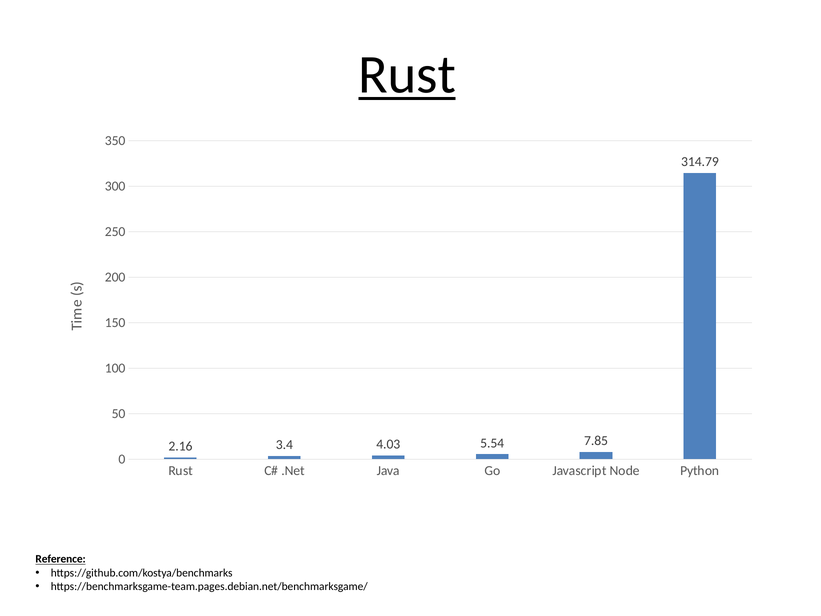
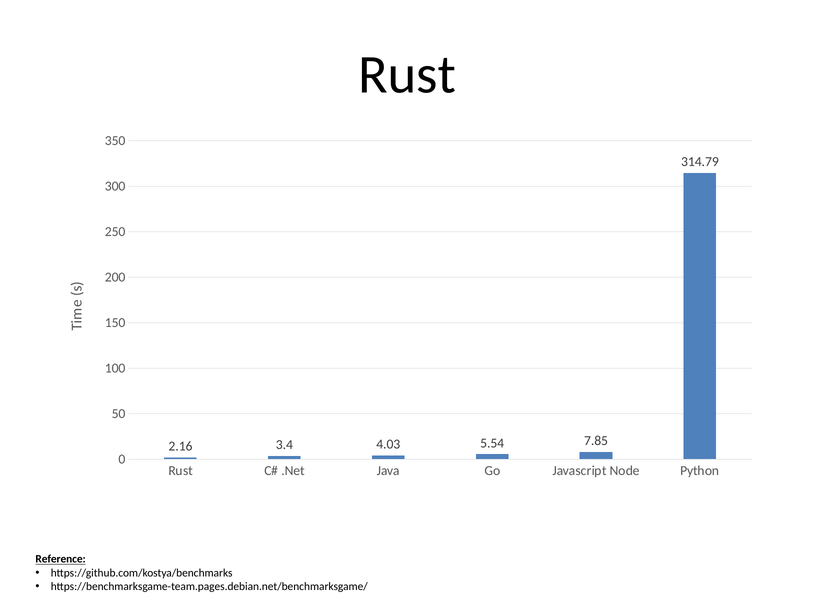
Rust underline: present -> none (407, 75)
